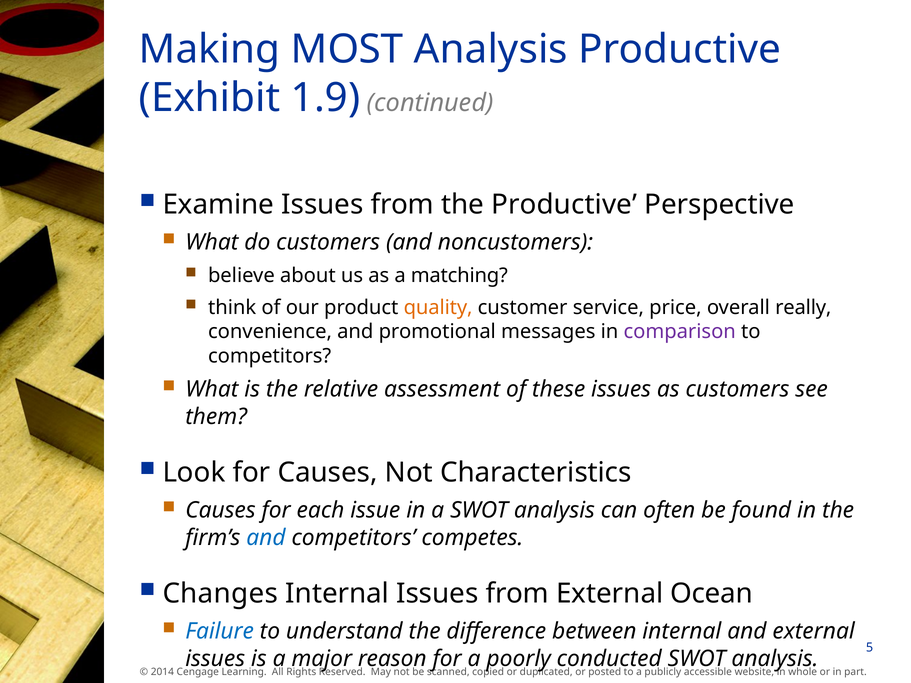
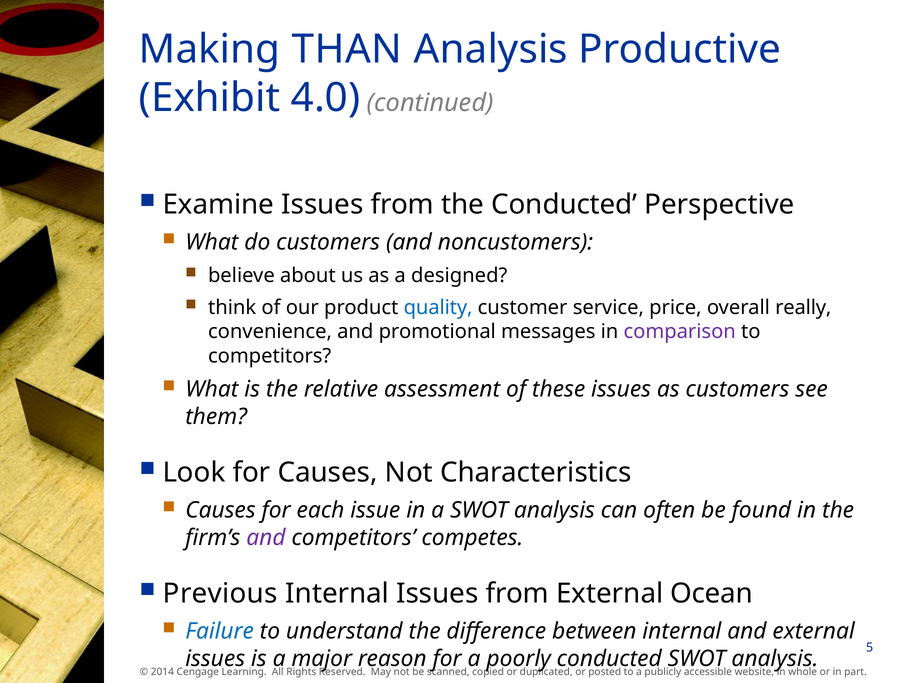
MOST: MOST -> THAN (347, 50)
1.9: 1.9 -> 4.0 (326, 98)
the Productive: Productive -> Conducted (564, 205)
matching: matching -> designed (459, 276)
quality colour: orange -> blue (438, 308)
and colour: blue -> purple (266, 538)
Changes: Changes -> Previous (220, 594)
